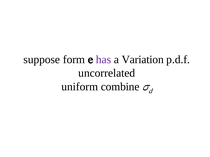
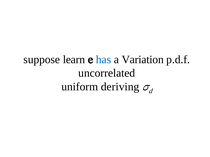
form: form -> learn (74, 60)
has colour: purple -> blue (104, 60)
combine: combine -> deriving (120, 87)
